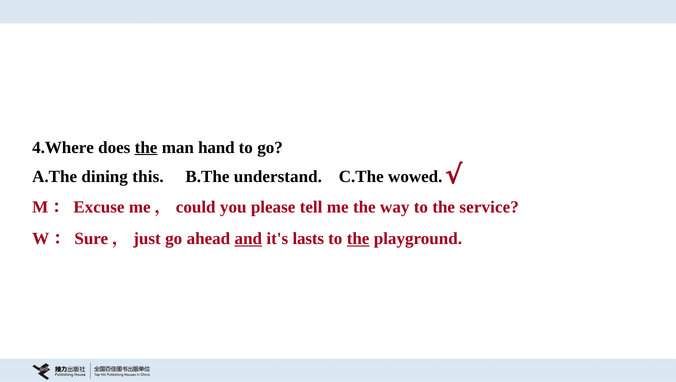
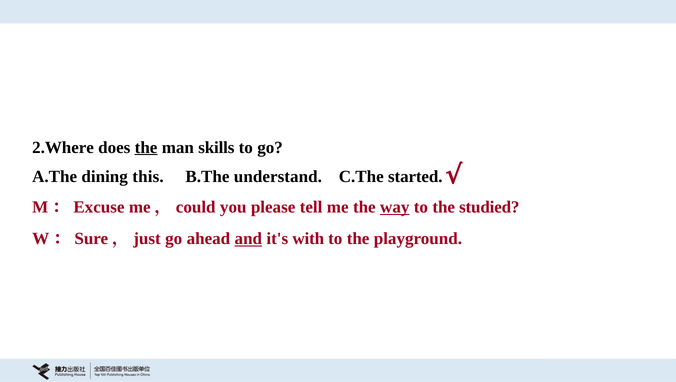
4.Where: 4.Where -> 2.Where (63, 147)
hand: hand -> skills (216, 147)
wowed: wowed -> started (415, 177)
way underline: none -> present (395, 207)
service: service -> studied (489, 207)
lasts: lasts -> with (308, 239)
the underline: present -> none (358, 239)
